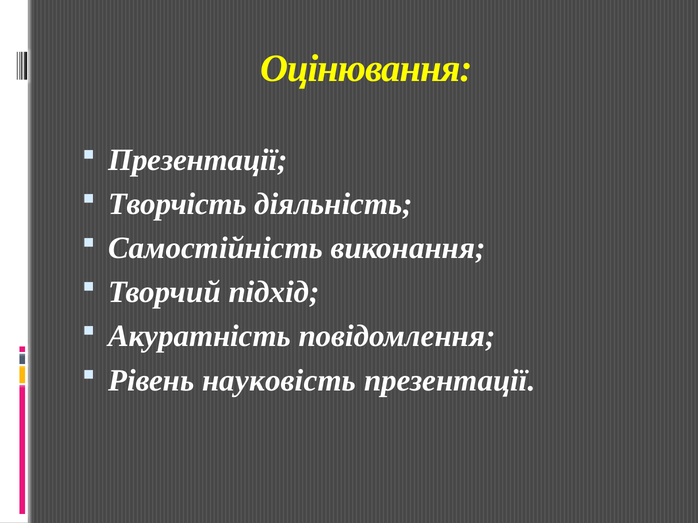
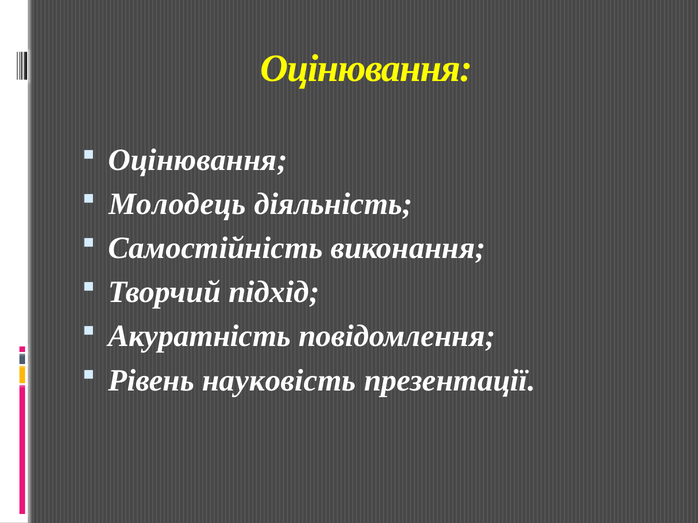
Презентації: Презентації -> Оцінювання (198, 160)
Творчість: Творчість -> Молодець (177, 204)
